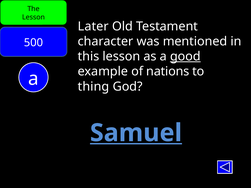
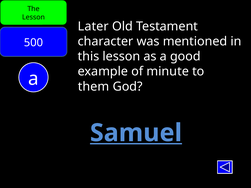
good underline: present -> none (185, 56)
nations: nations -> minute (168, 72)
thing: thing -> them (94, 87)
